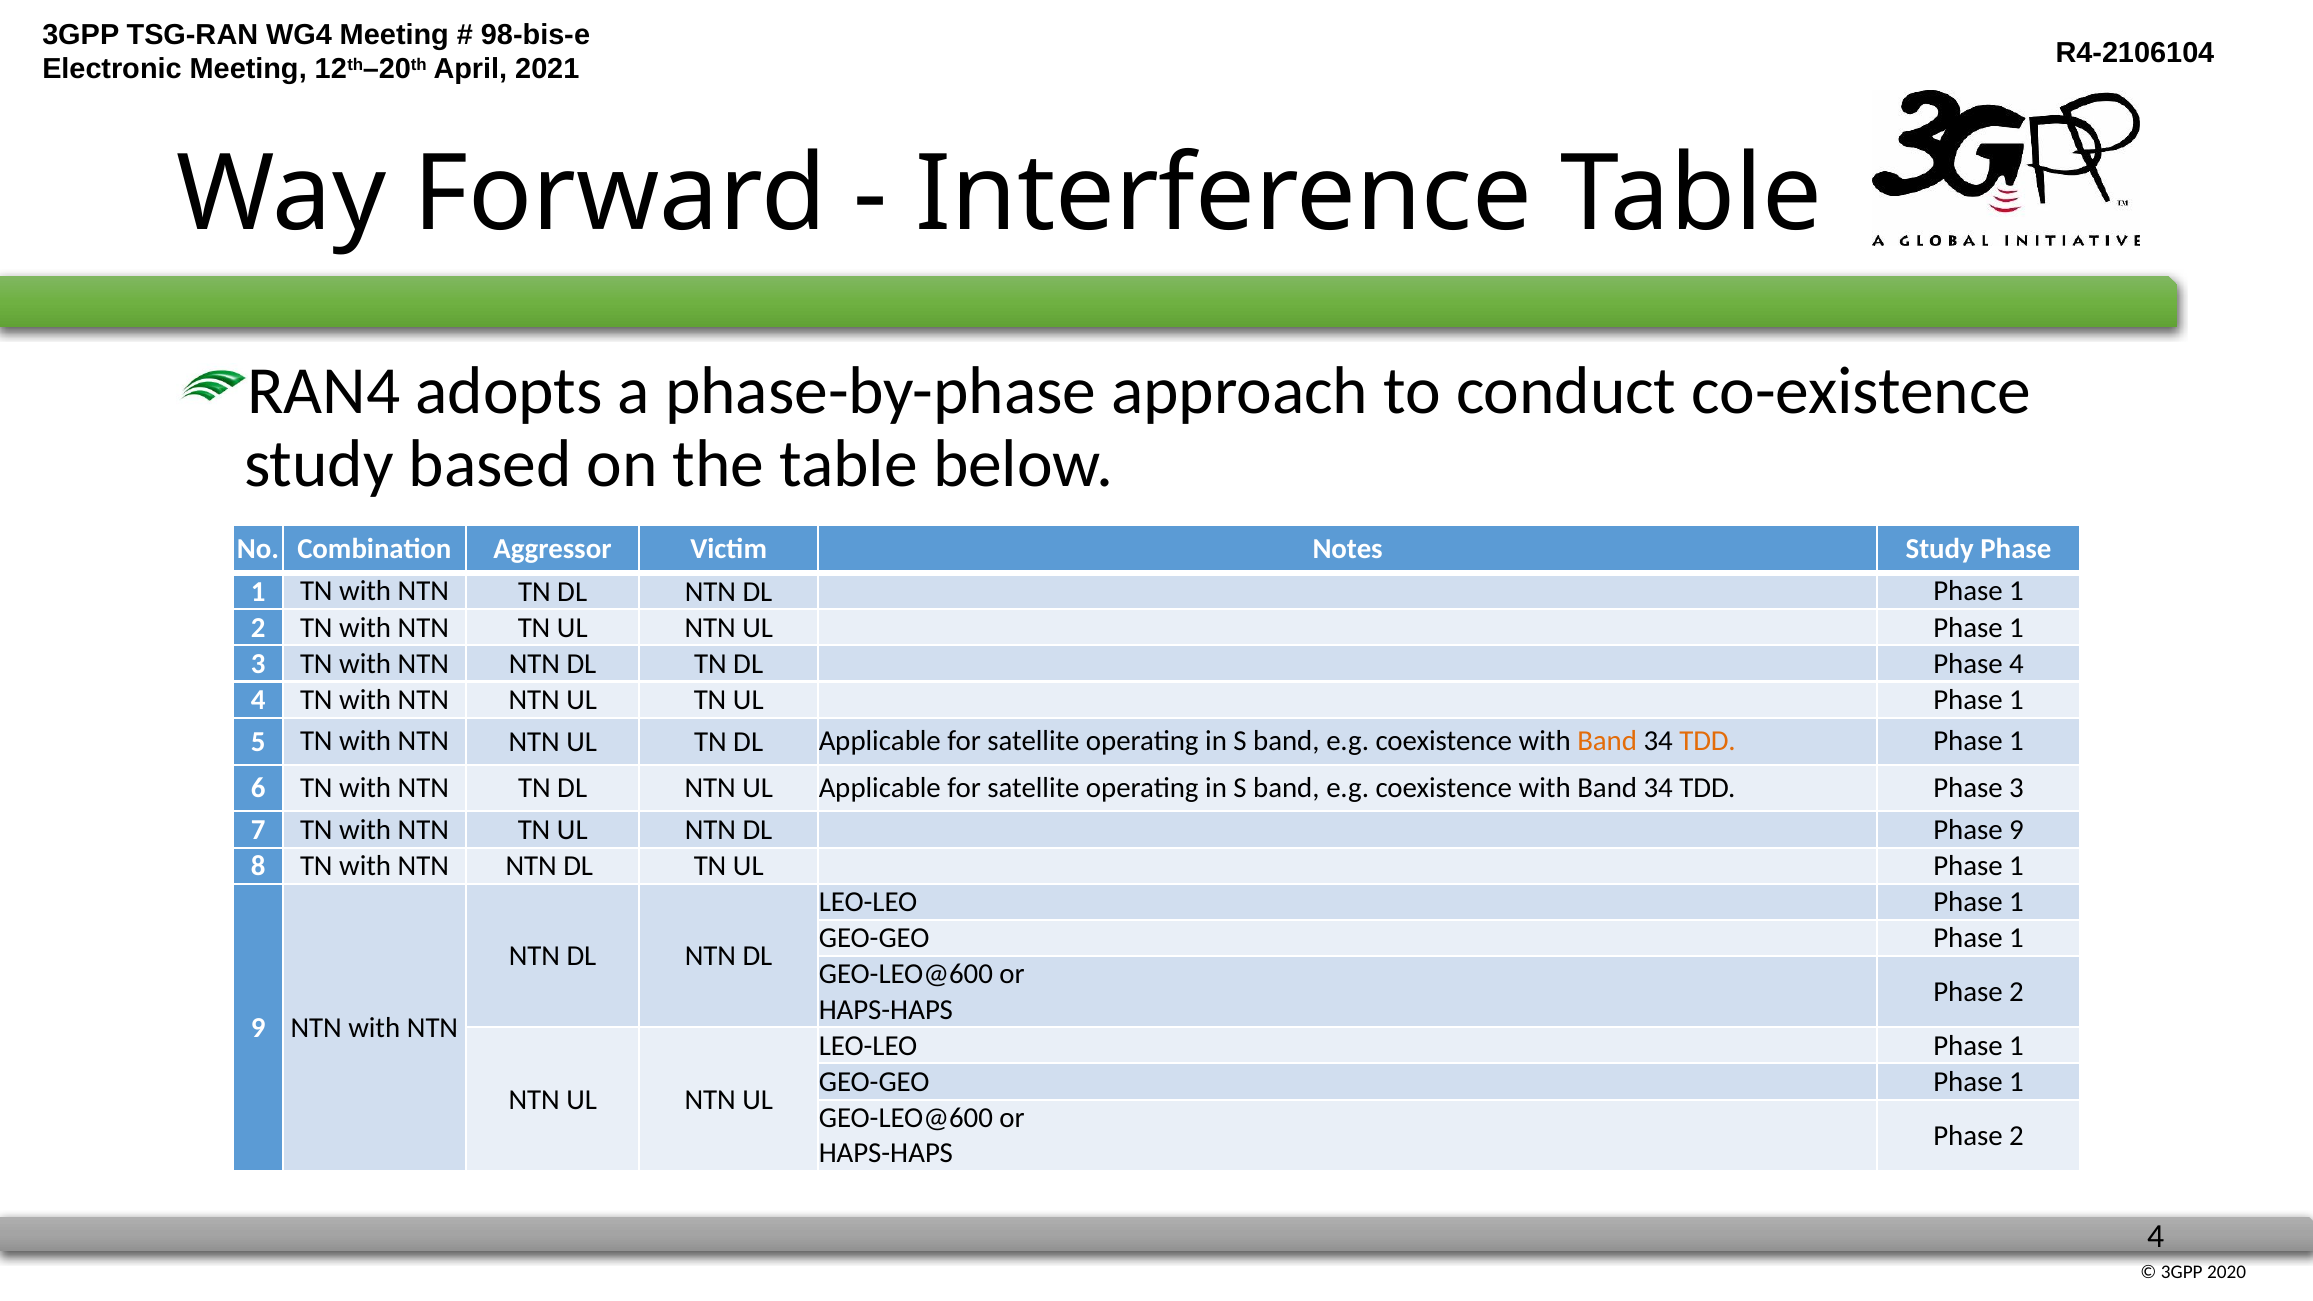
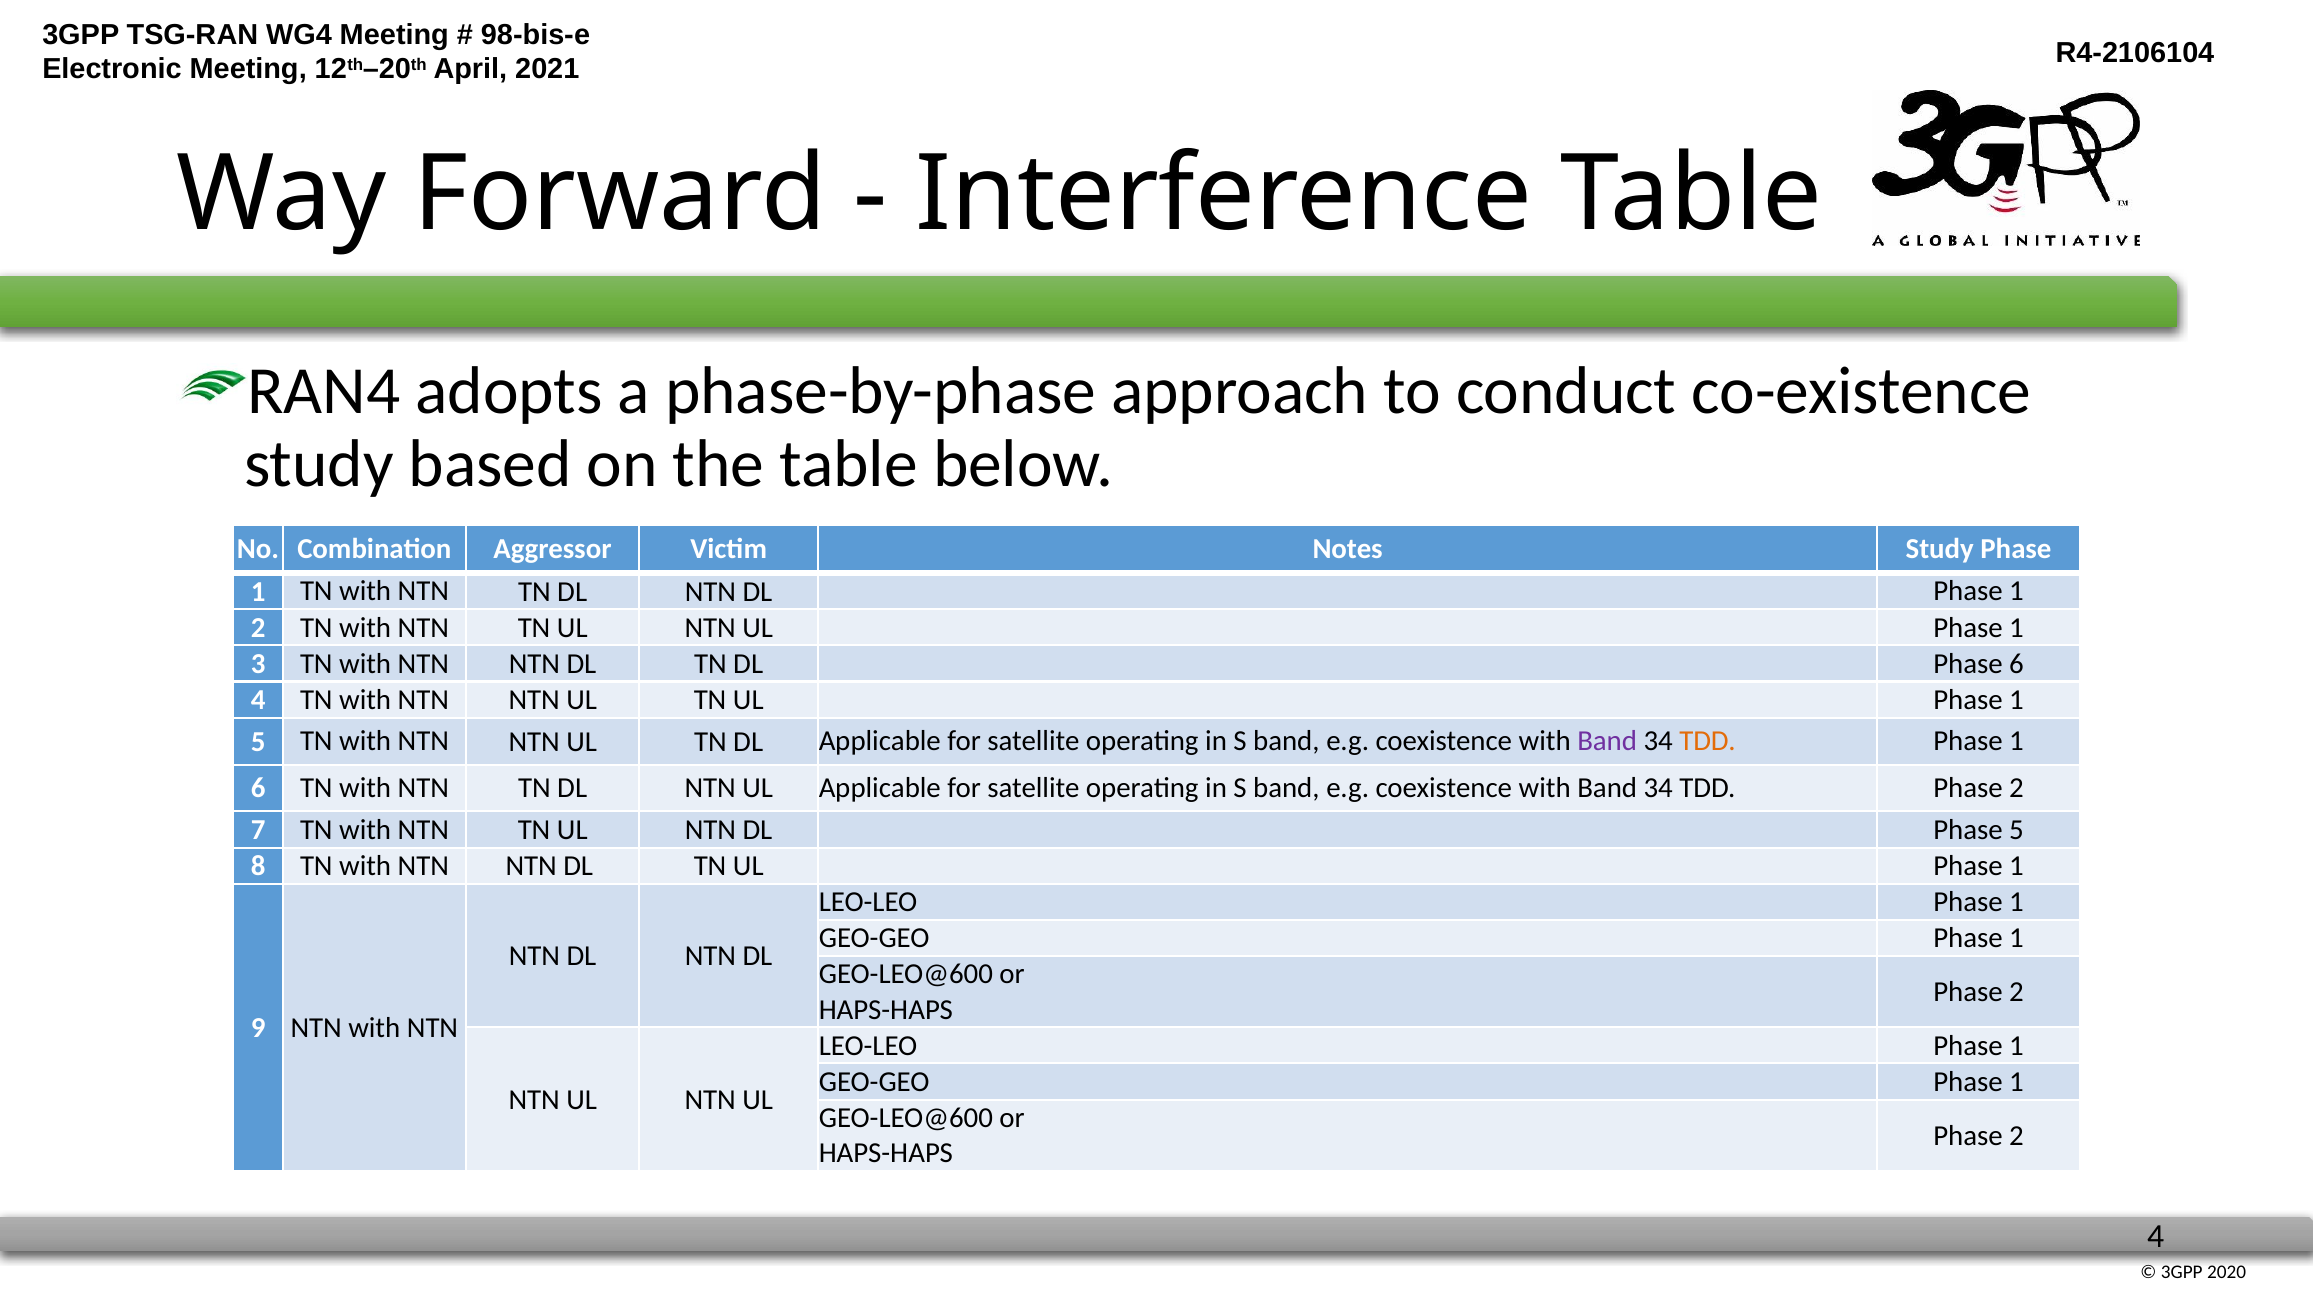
Phase 4: 4 -> 6 (2016, 664)
Band colour: orange -> purple (1607, 741)
TDD Phase 3: 3 -> 2 (2016, 788)
Phase 9: 9 -> 5 (2016, 830)
